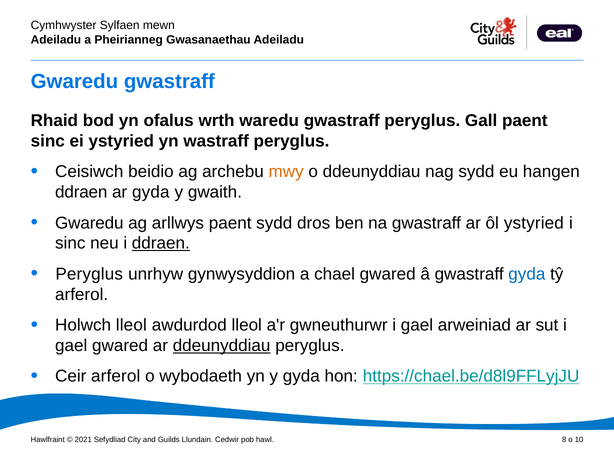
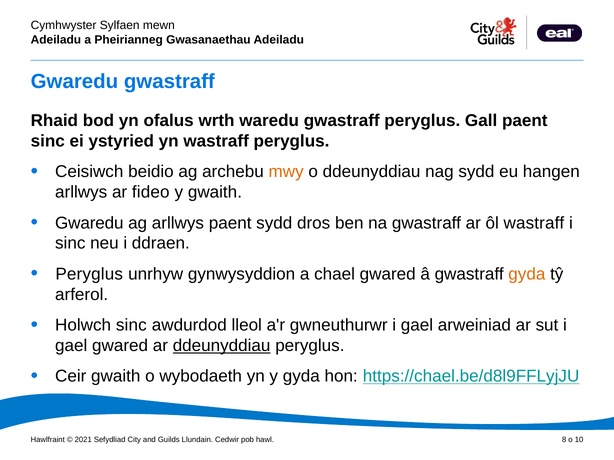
ddraen: ddraen -> arllwys (81, 192)
ar gyda: gyda -> fideo (151, 192)
ôl ystyried: ystyried -> wastraff (534, 223)
ddraen underline: present -> none (161, 244)
gyda colour: blue -> orange (527, 274)
Holwch lleol: lleol -> sinc (131, 325)
Ceir arferol: arferol -> gwaith (116, 377)
